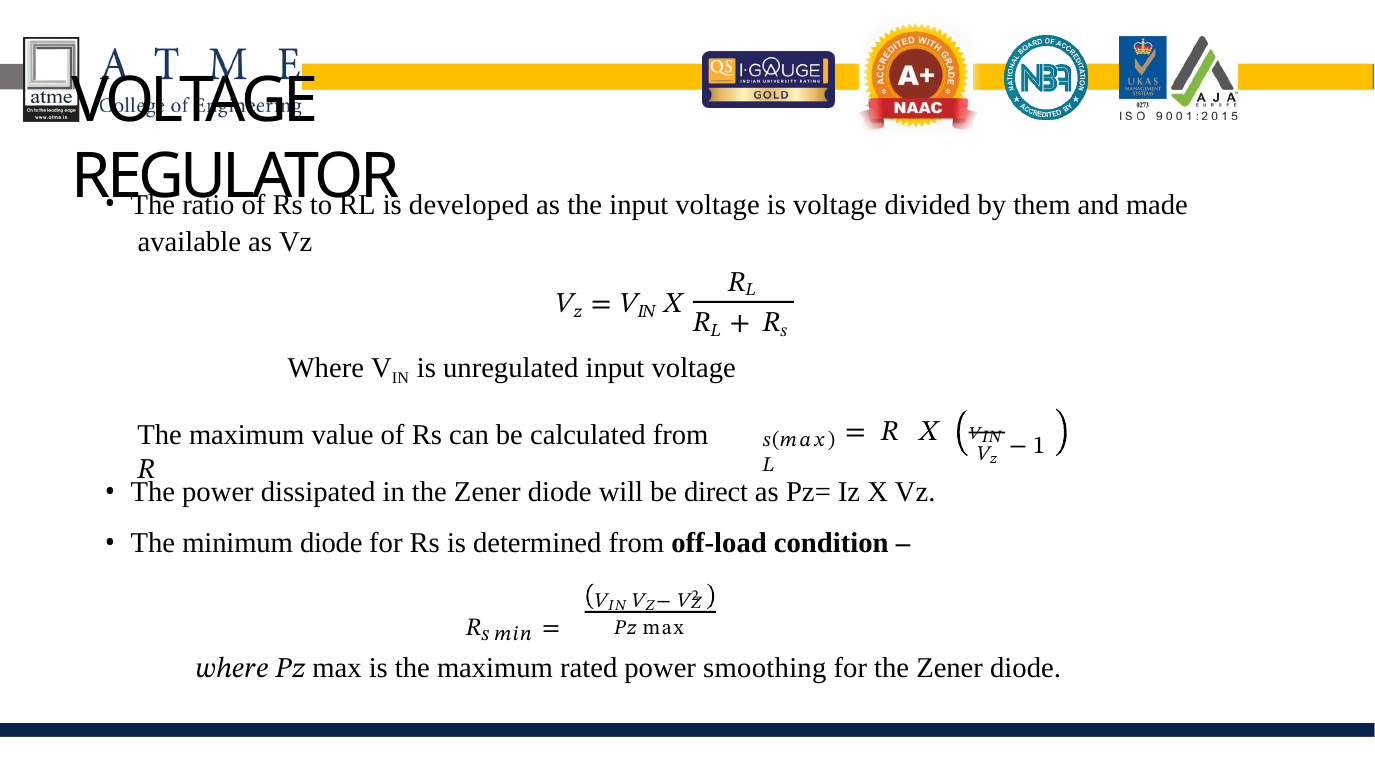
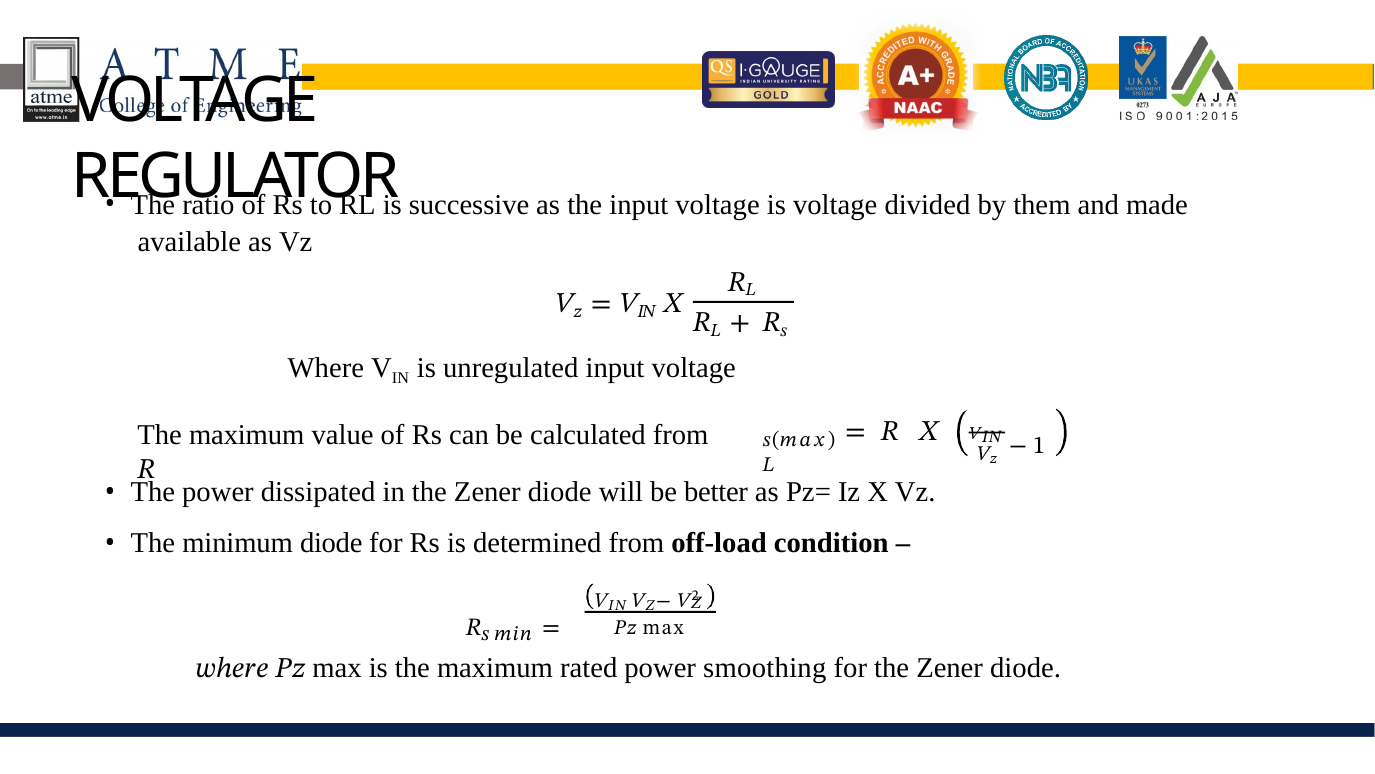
developed: developed -> successive (469, 205)
direct: direct -> better (716, 492)
